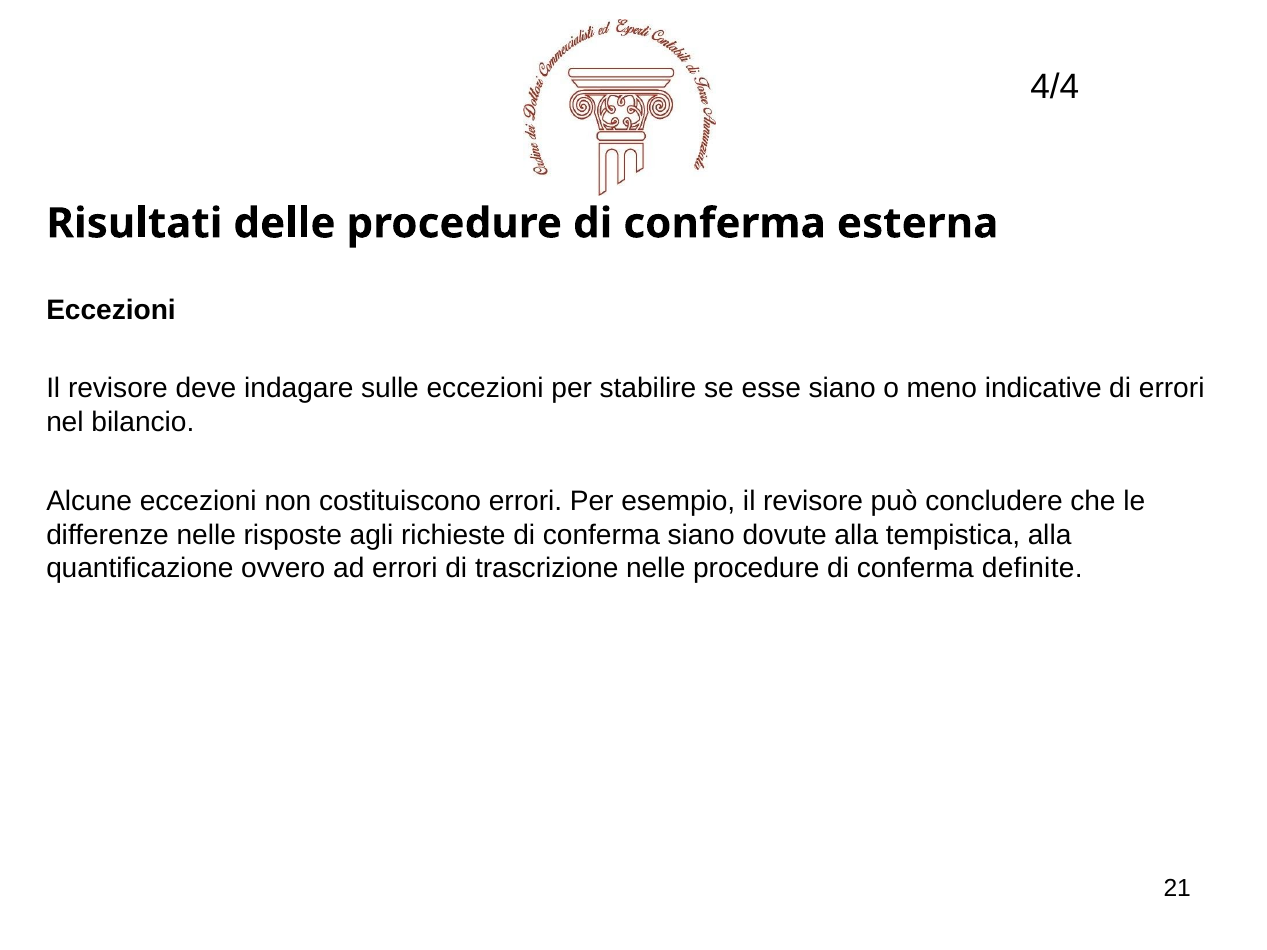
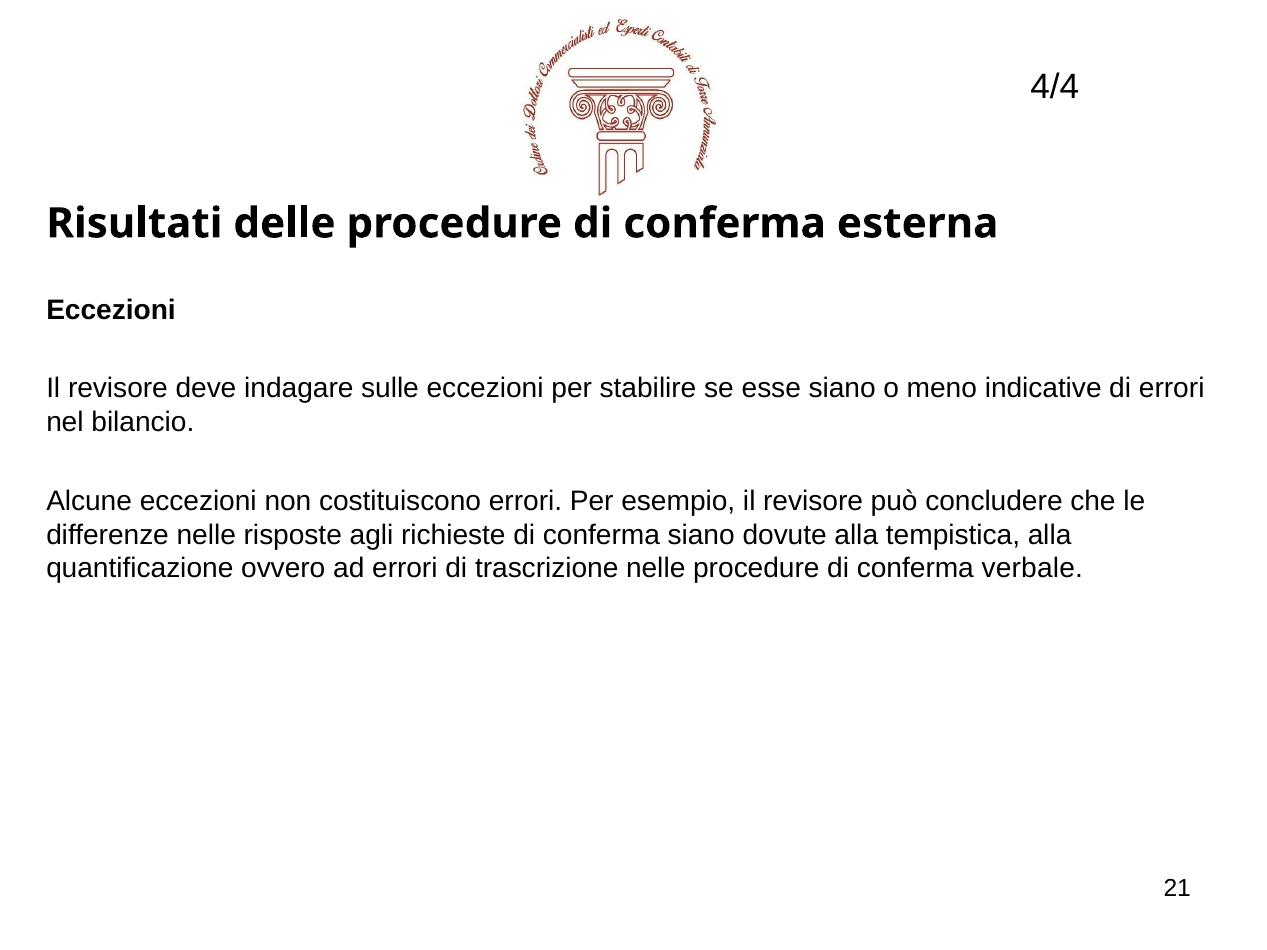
definite: definite -> verbale (1032, 569)
